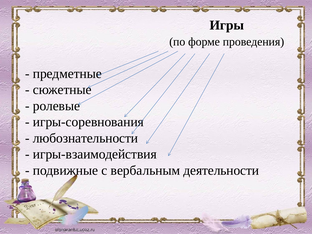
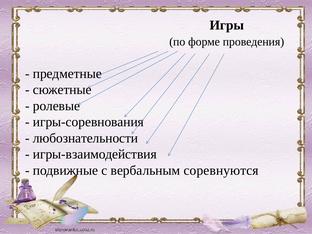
деятельности: деятельности -> соревнуются (221, 170)
